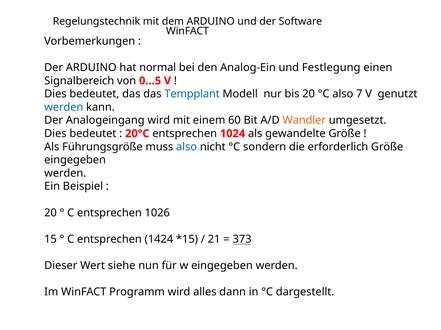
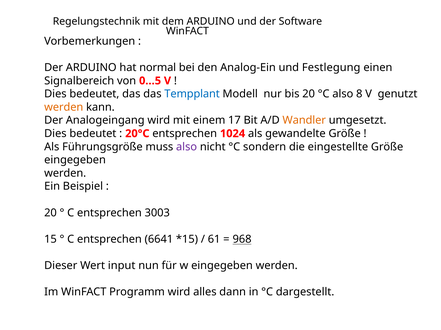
7: 7 -> 8 (359, 94)
werden colour: blue -> orange (64, 107)
60: 60 -> 17 (234, 121)
also colour: blue -> purple (187, 147)
erforderlich: erforderlich -> eingestellte (338, 147)
1026: 1026 -> 3003 (157, 213)
1424: 1424 -> 6641 (159, 240)
21: 21 -> 61 (214, 240)
373: 373 -> 968 (242, 240)
siehe: siehe -> input (122, 266)
